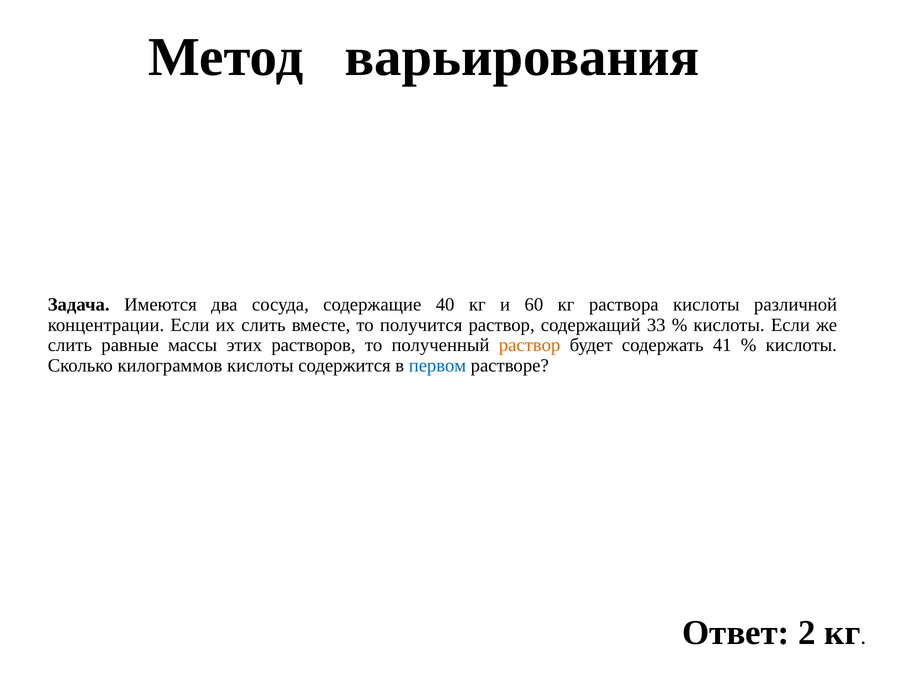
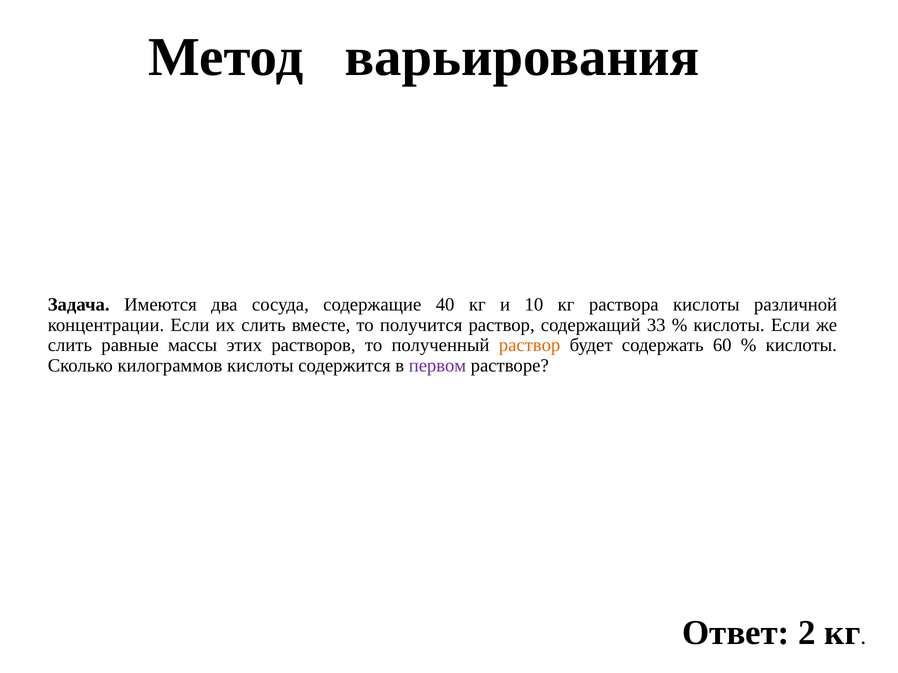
60: 60 -> 10 (534, 305)
41: 41 -> 60 (722, 345)
первом colour: blue -> purple (437, 366)
